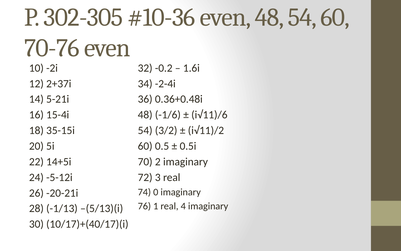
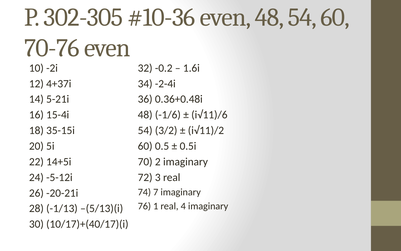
2+37i: 2+37i -> 4+37i (59, 84)
0: 0 -> 7 (156, 192)
